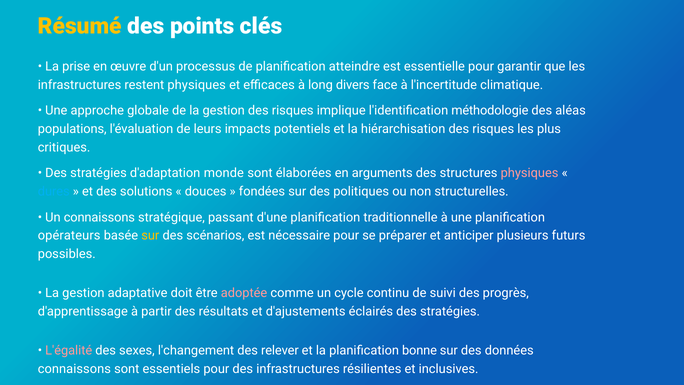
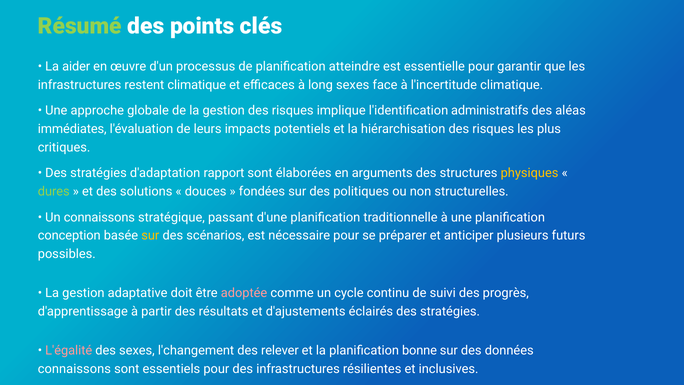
Résumé colour: yellow -> light green (80, 26)
prise: prise -> aider (76, 67)
restent physiques: physiques -> climatique (197, 85)
long divers: divers -> sexes (353, 85)
méthodologie: méthodologie -> administratifs (490, 111)
populations: populations -> immédiates (72, 129)
monde: monde -> rapport (224, 173)
physiques colour: pink -> yellow (530, 173)
dures colour: light blue -> light green (54, 192)
opérateurs: opérateurs -> conception (69, 236)
